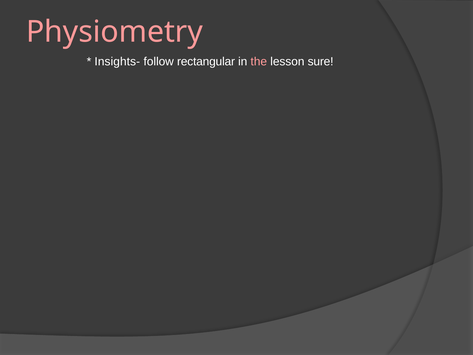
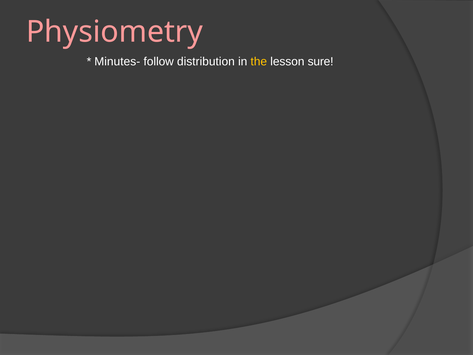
Insights-: Insights- -> Minutes- (117, 62)
rectangular: rectangular -> distribution (206, 62)
the colour: pink -> yellow (259, 62)
